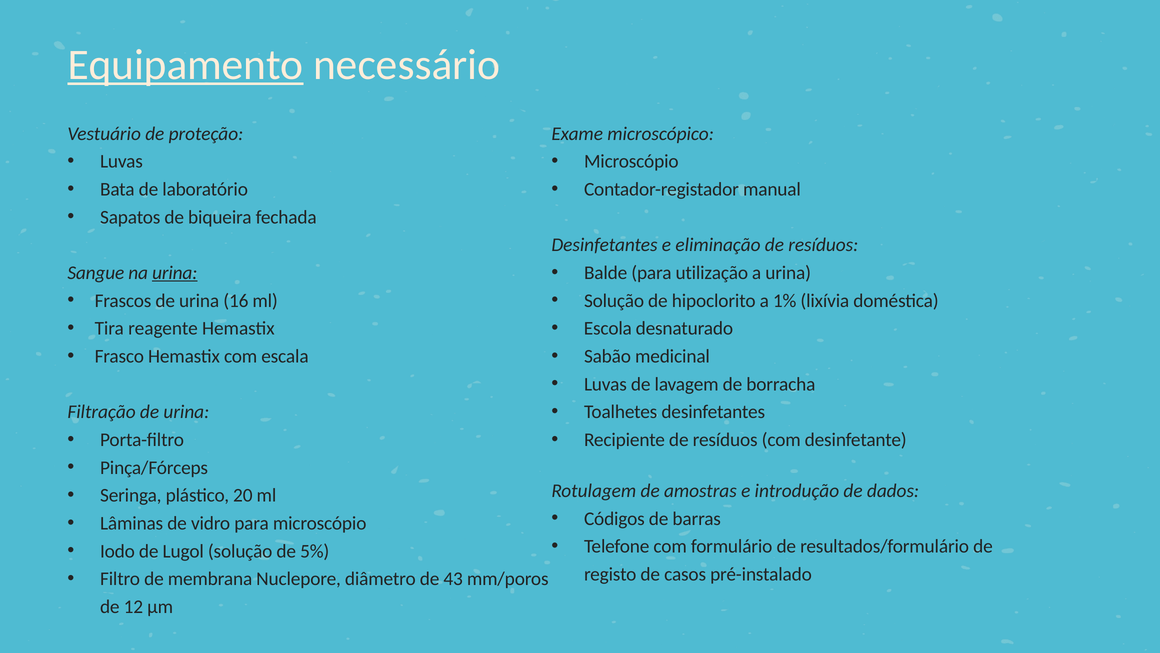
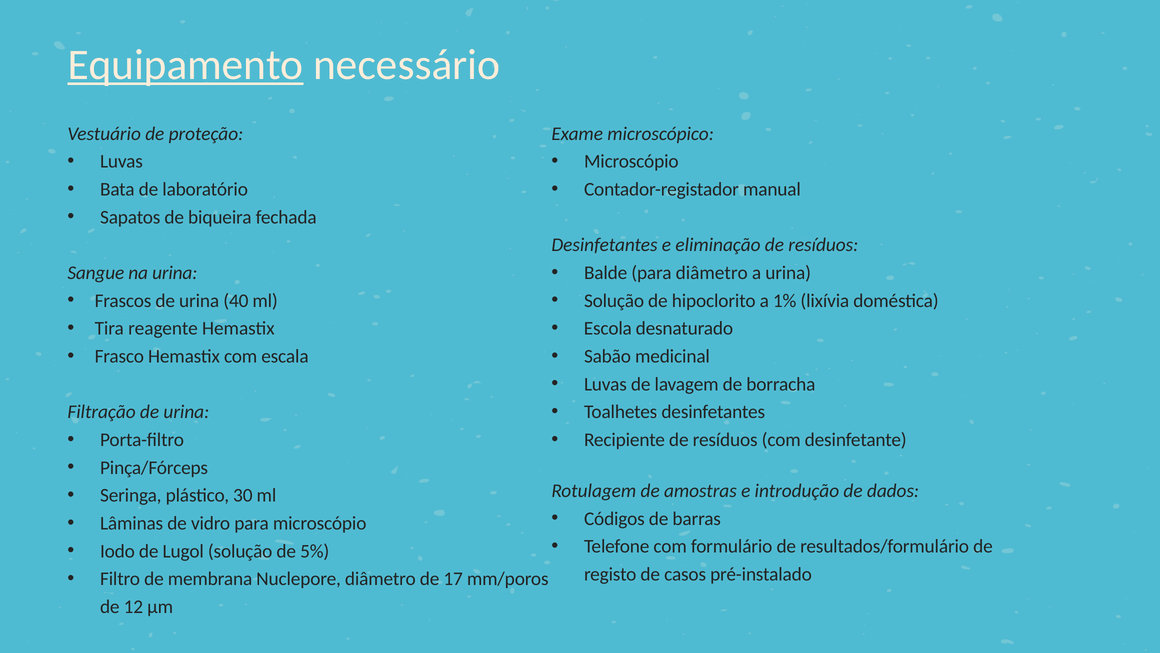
para utilização: utilização -> diâmetro (712, 273)
urina underline: present -> none (175, 273)
16: 16 -> 40 (236, 300)
20: 20 -> 30 (243, 495)
43: 43 -> 17 (453, 579)
